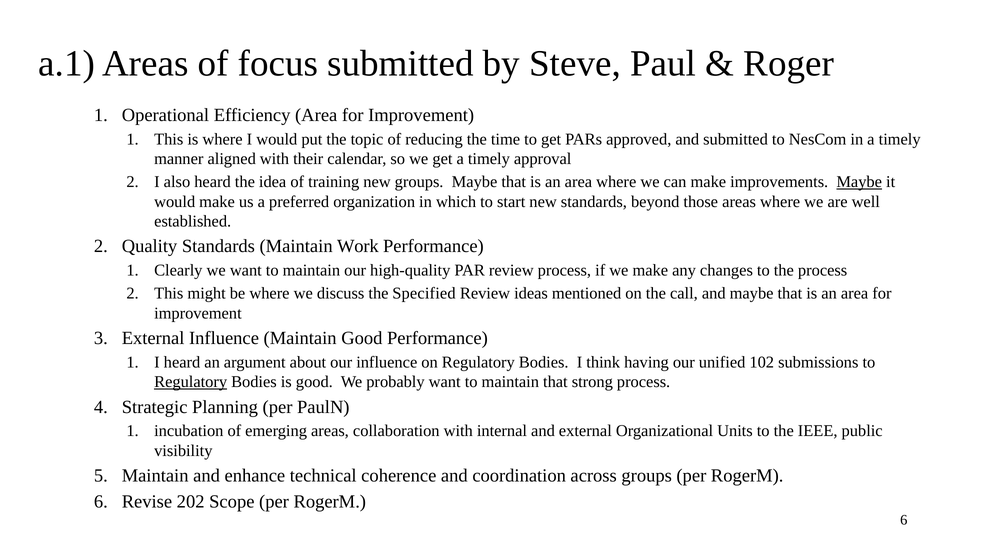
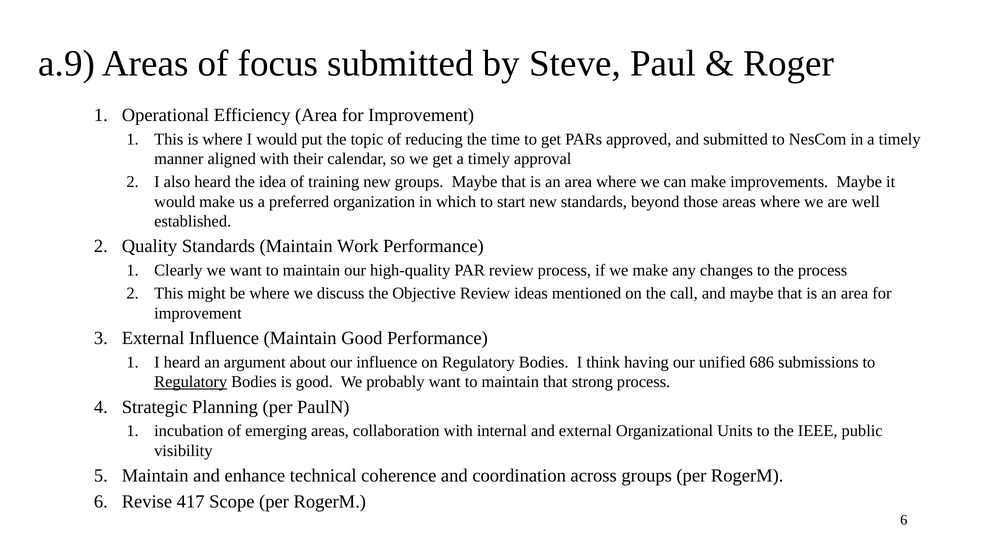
a.1: a.1 -> a.9 (67, 64)
Maybe underline: present -> none (859, 182)
Specified: Specified -> Objective (424, 294)
102: 102 -> 686 (762, 362)
202: 202 -> 417 (191, 502)
